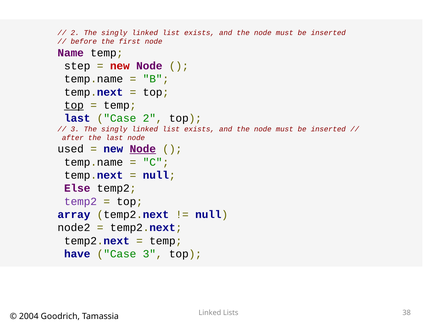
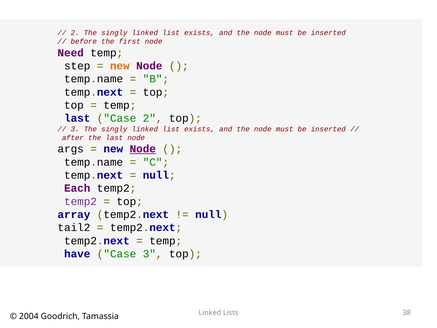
Name: Name -> Need (71, 53)
new colour: red -> orange (120, 66)
top underline: present -> none (74, 105)
used: used -> args (71, 149)
Else: Else -> Each (77, 188)
node2: node2 -> tail2 (74, 228)
